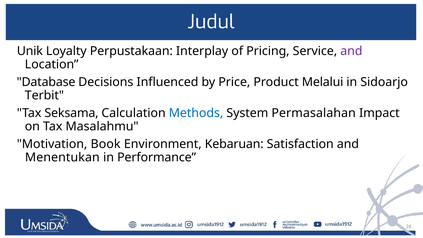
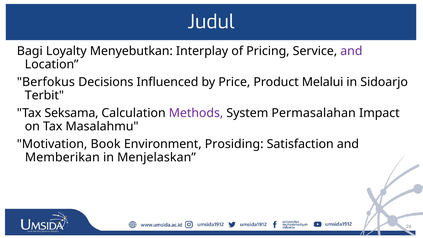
Unik: Unik -> Bagi (30, 51)
Perpustakaan: Perpustakaan -> Menyebutkan (131, 51)
Database: Database -> Berfokus (46, 82)
Methods colour: blue -> purple (196, 113)
Kebaruan: Kebaruan -> Prosiding (234, 144)
Menentukan: Menentukan -> Memberikan (62, 157)
Performance: Performance -> Menjelaskan (157, 157)
